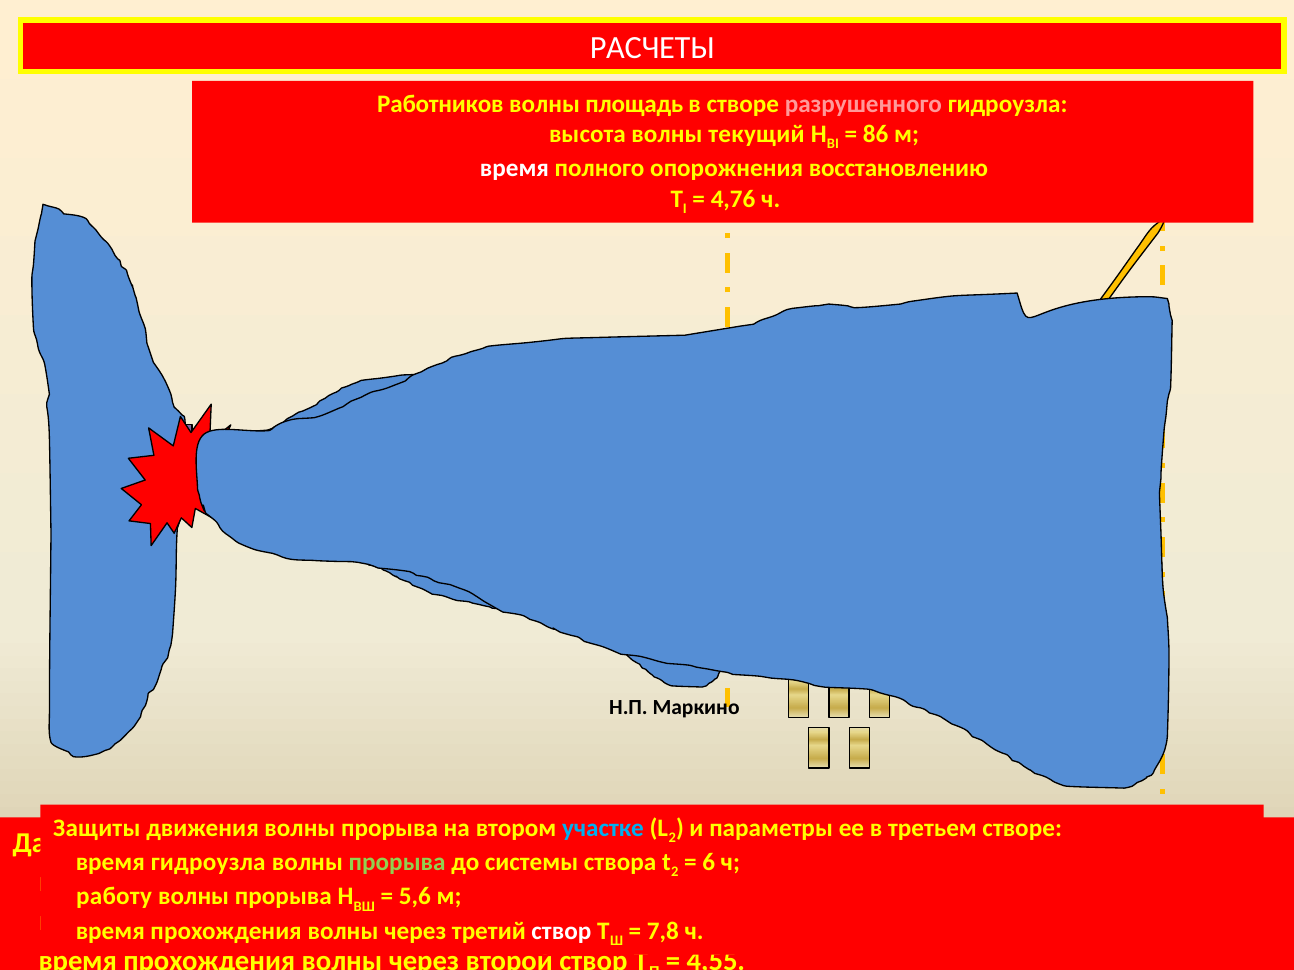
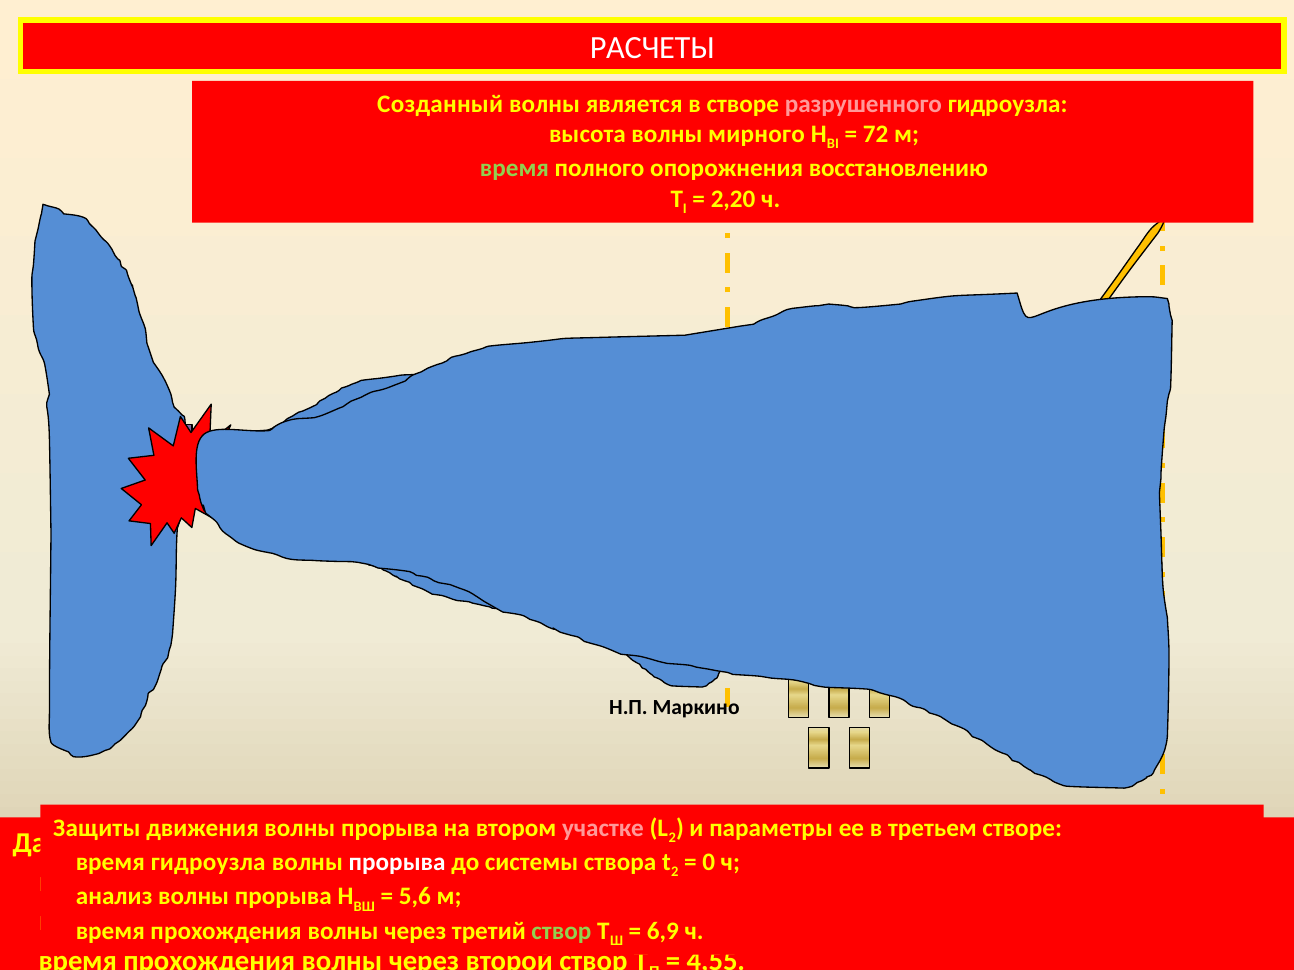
Работников: Работников -> Созданный (440, 104)
площадь: площадь -> является (634, 104)
текущий: текущий -> мирного (757, 134)
86: 86 -> 72 (876, 134)
время colour: white -> light green (514, 169)
4,76: 4,76 -> 2,20 (733, 199)
участке colour: light blue -> pink (603, 828)
прорыва colour: light green -> white (397, 863)
6: 6 -> 0 (709, 863)
работу: работу -> анализ (114, 897)
створ colour: white -> light green (561, 931)
7,8: 7,8 -> 6,9 (663, 931)
